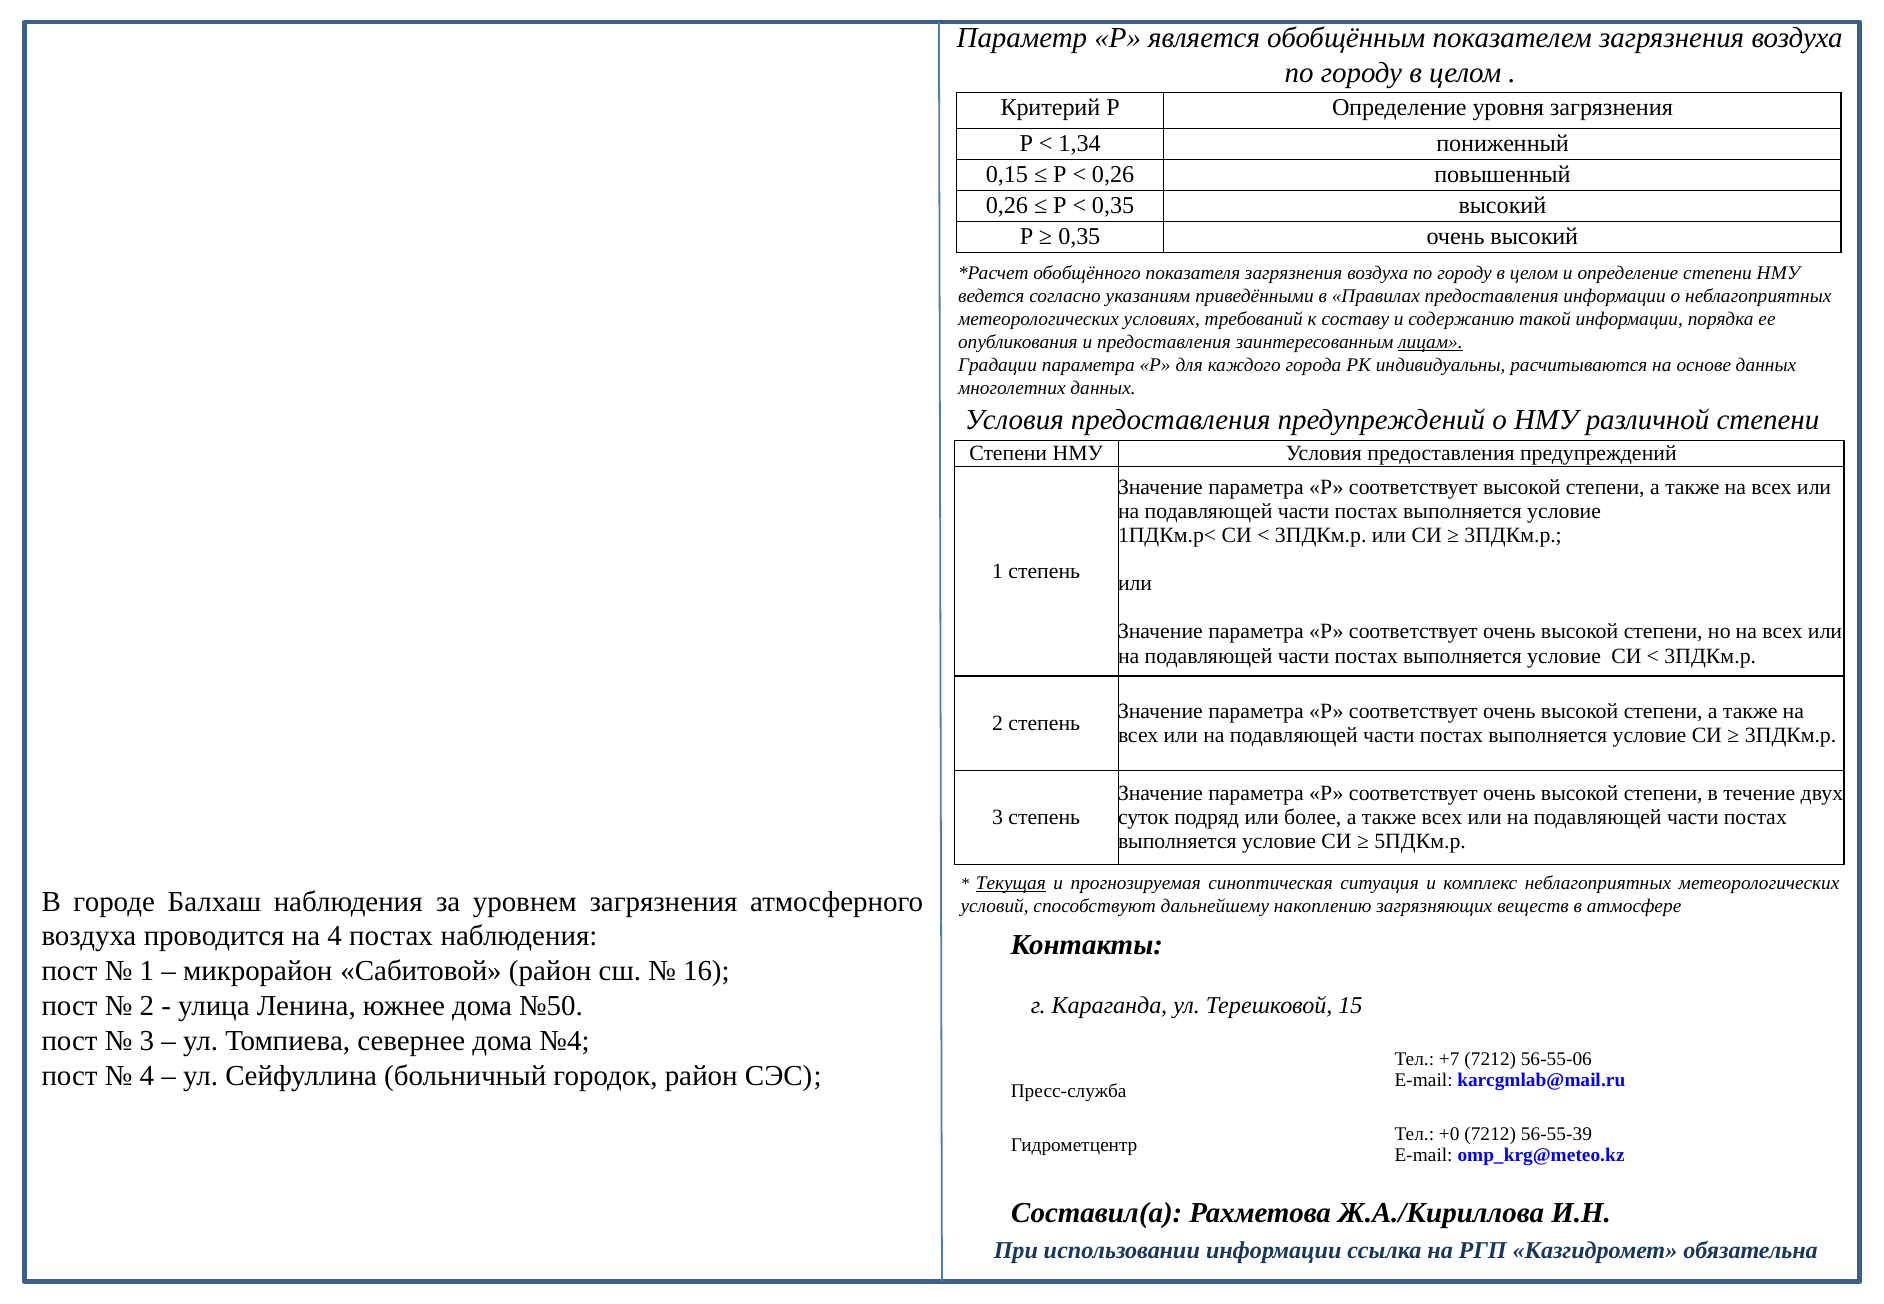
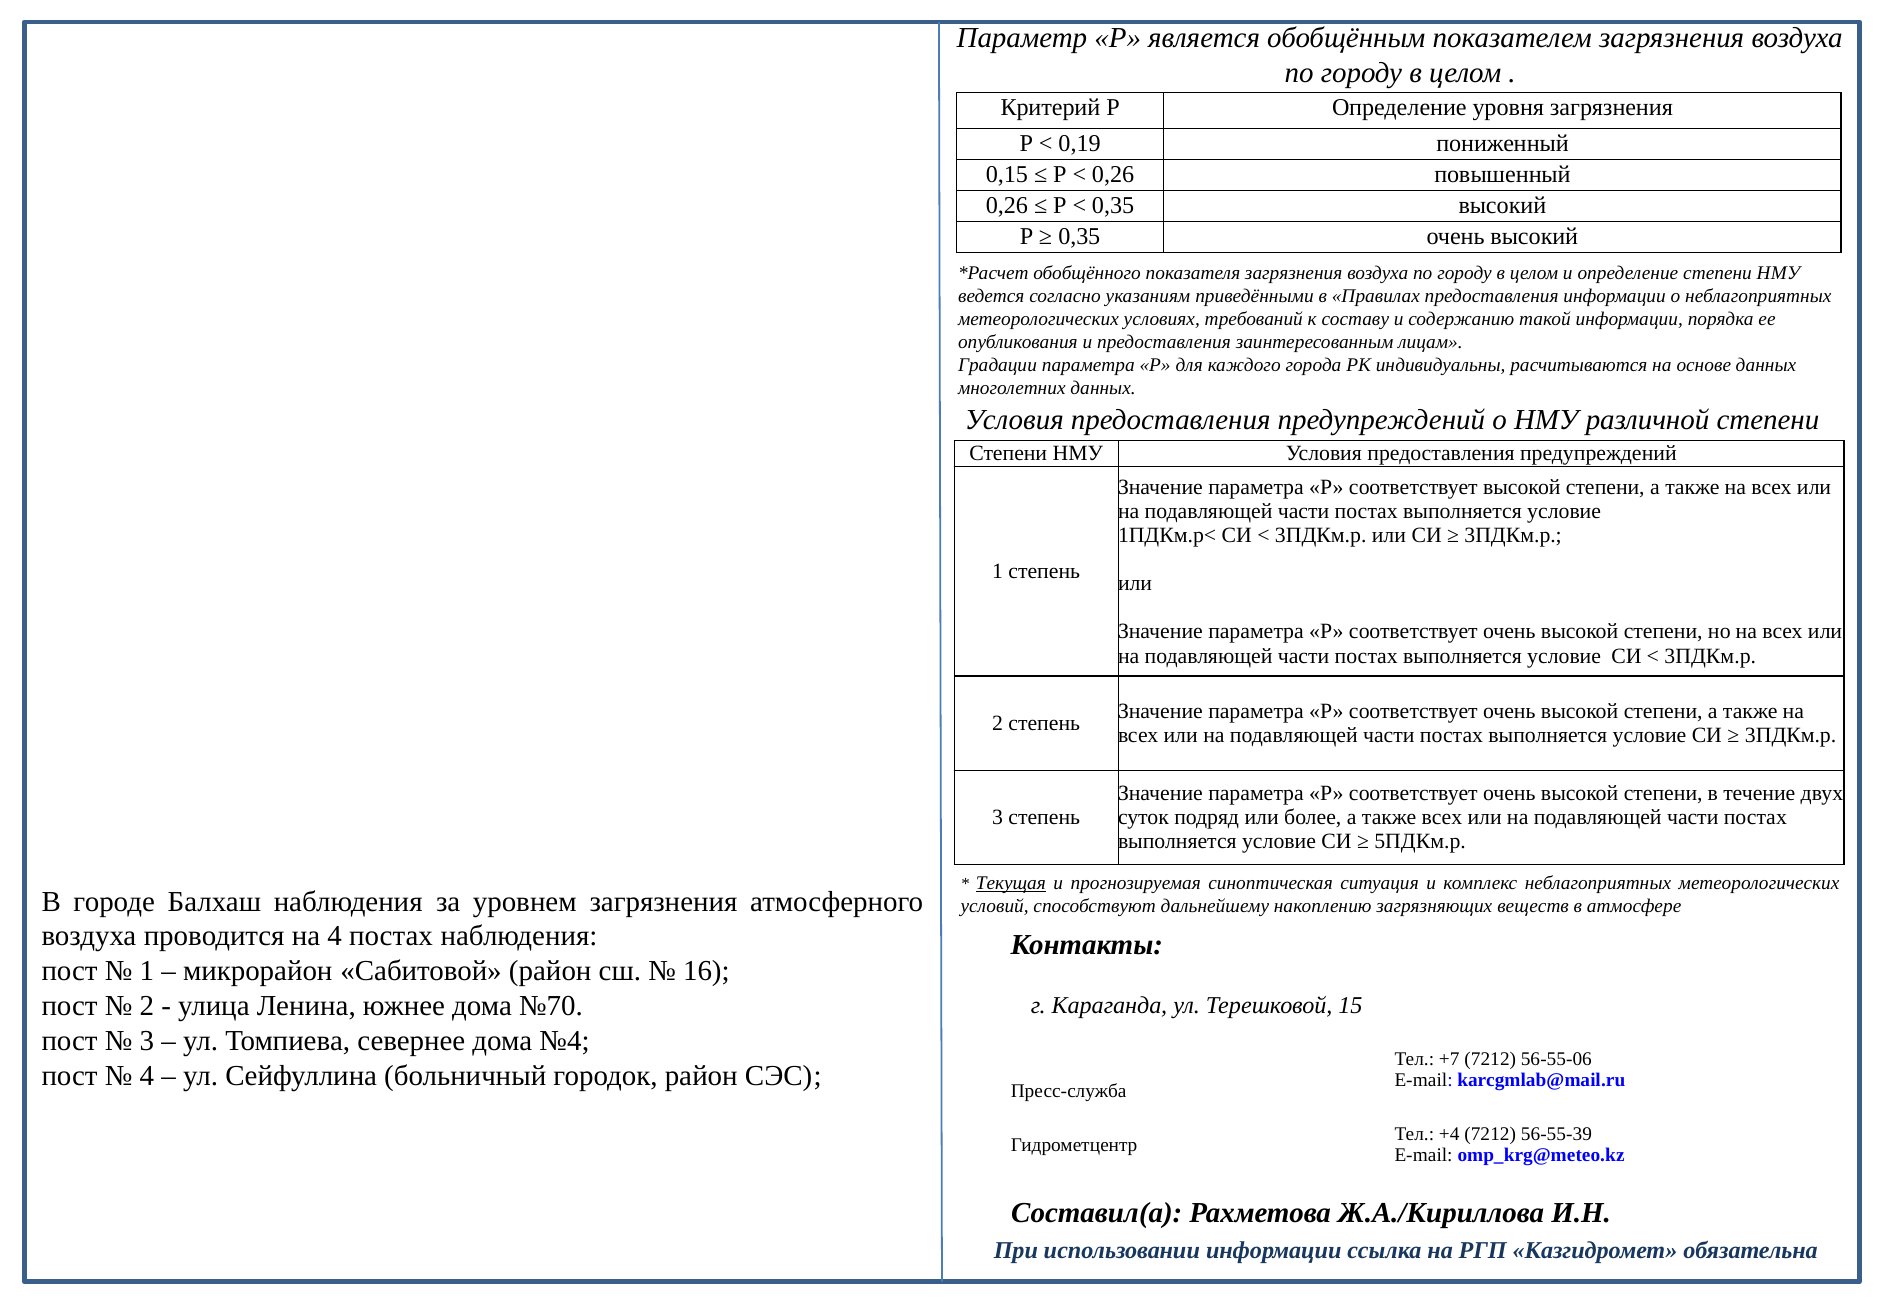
1,34: 1,34 -> 0,19 (1080, 143)
лицам underline: present -> none (1430, 342)
№50: №50 -> №70 (551, 1006)
+0: +0 -> +4 (1449, 1134)
